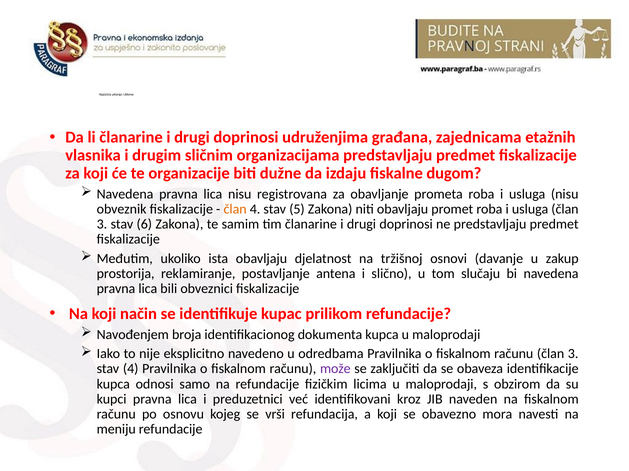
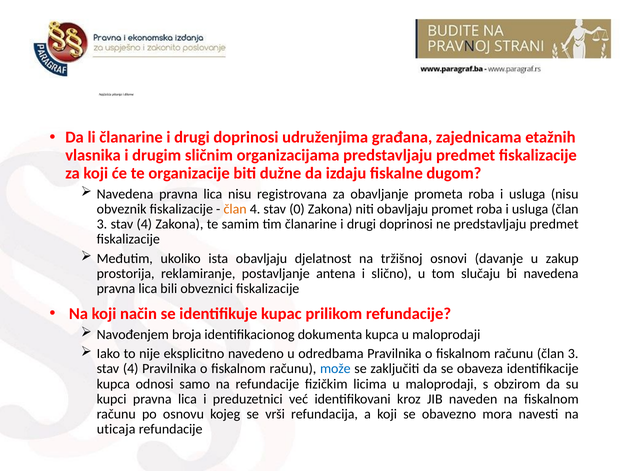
5: 5 -> 0 (297, 209)
6: 6 -> 4 (144, 224)
može colour: purple -> blue (335, 369)
meniju: meniju -> uticaja (116, 430)
